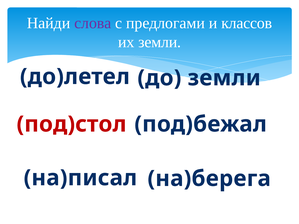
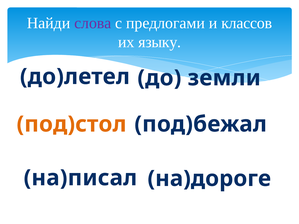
их земли: земли -> языку (160, 42)
под)стол colour: red -> orange (72, 124)
на)берега: на)берега -> на)дороге (209, 179)
